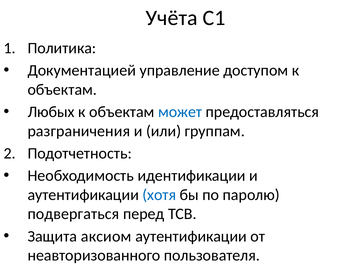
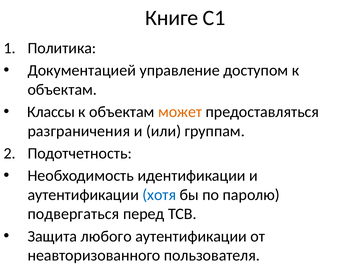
Учёта: Учёта -> Книге (172, 18)
Любых: Любых -> Классы (51, 112)
может colour: blue -> orange (180, 112)
аксиом: аксиом -> любого (106, 236)
